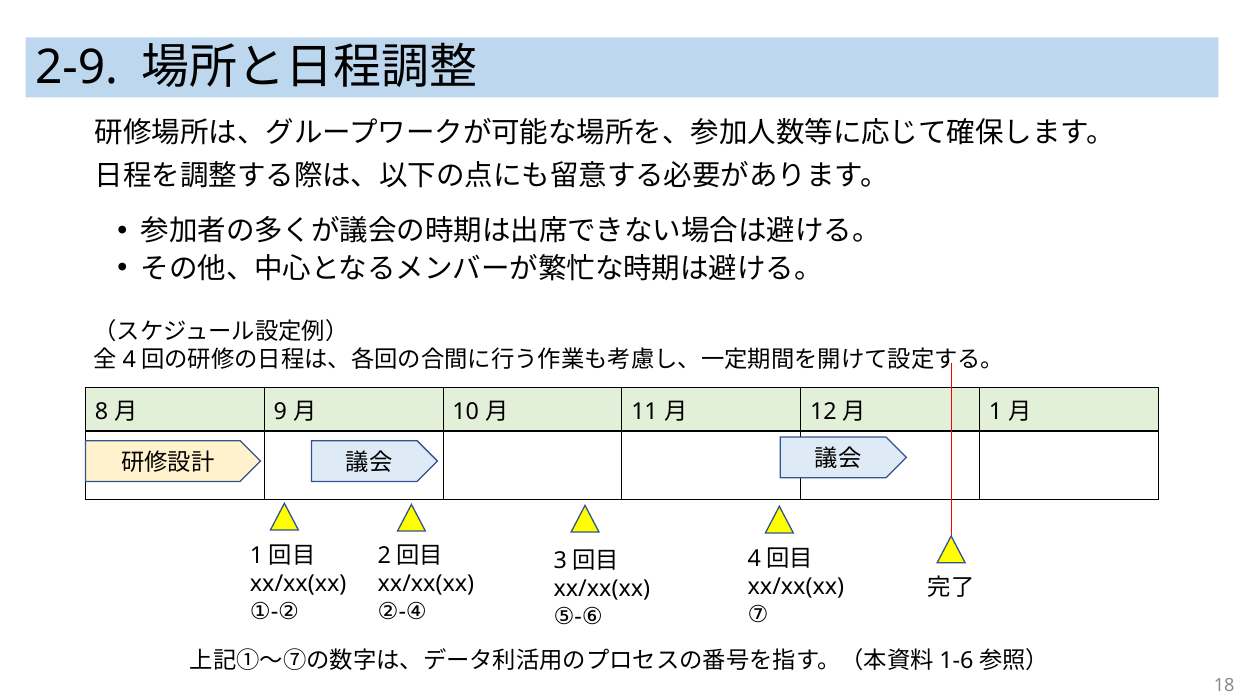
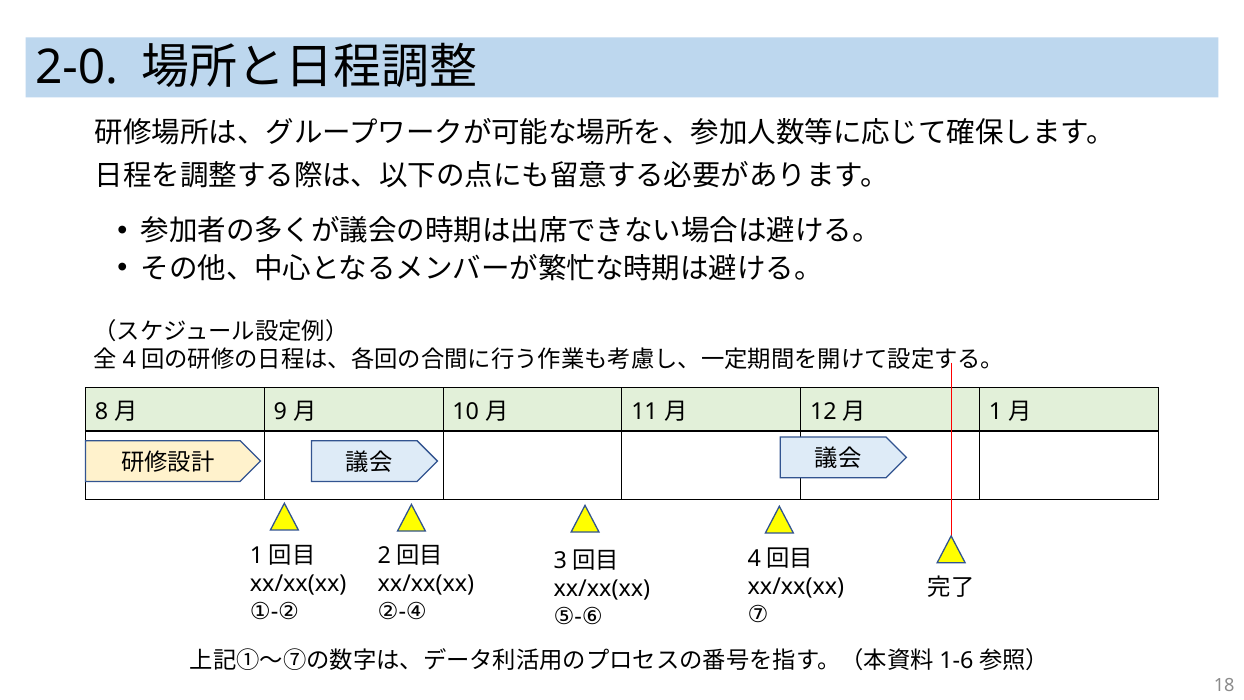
2-9: 2-9 -> 2-0 (77, 67)
